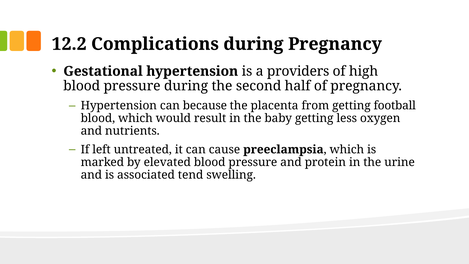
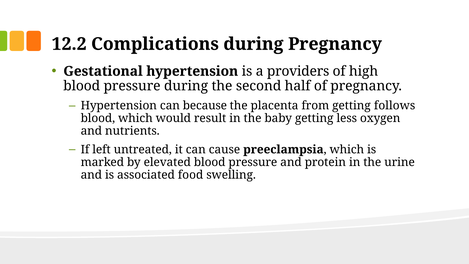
football: football -> follows (395, 106)
tend: tend -> food (191, 175)
